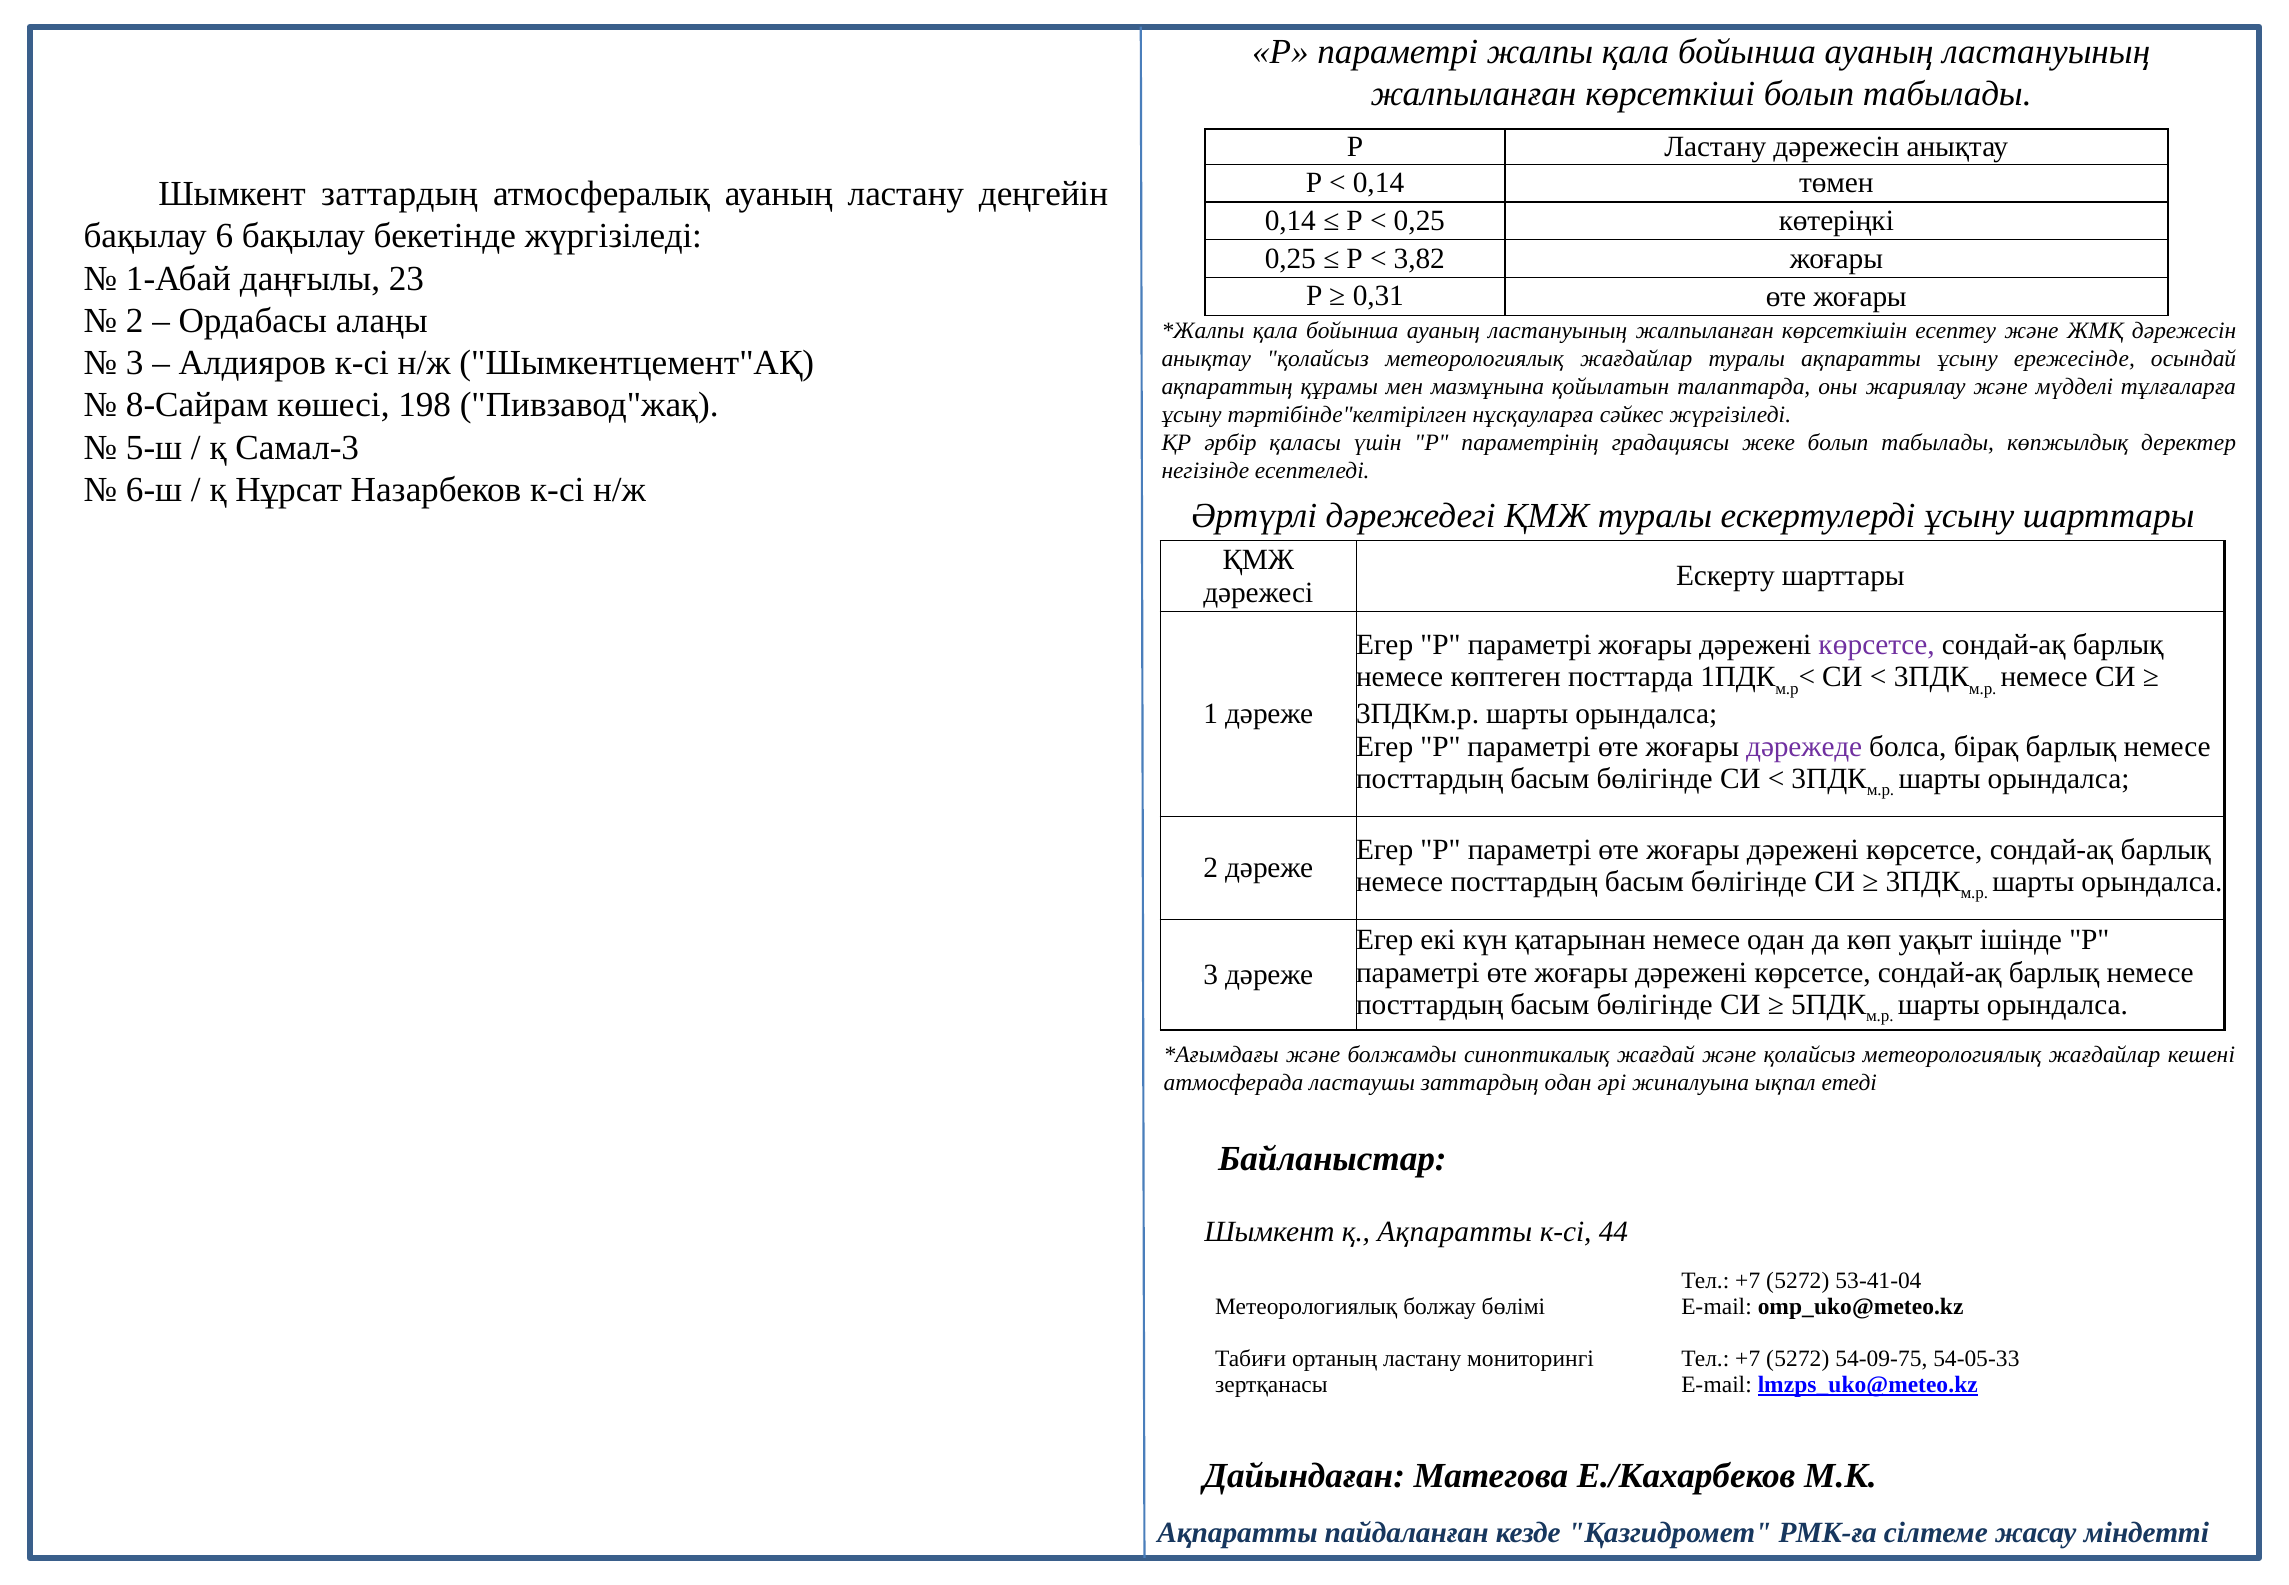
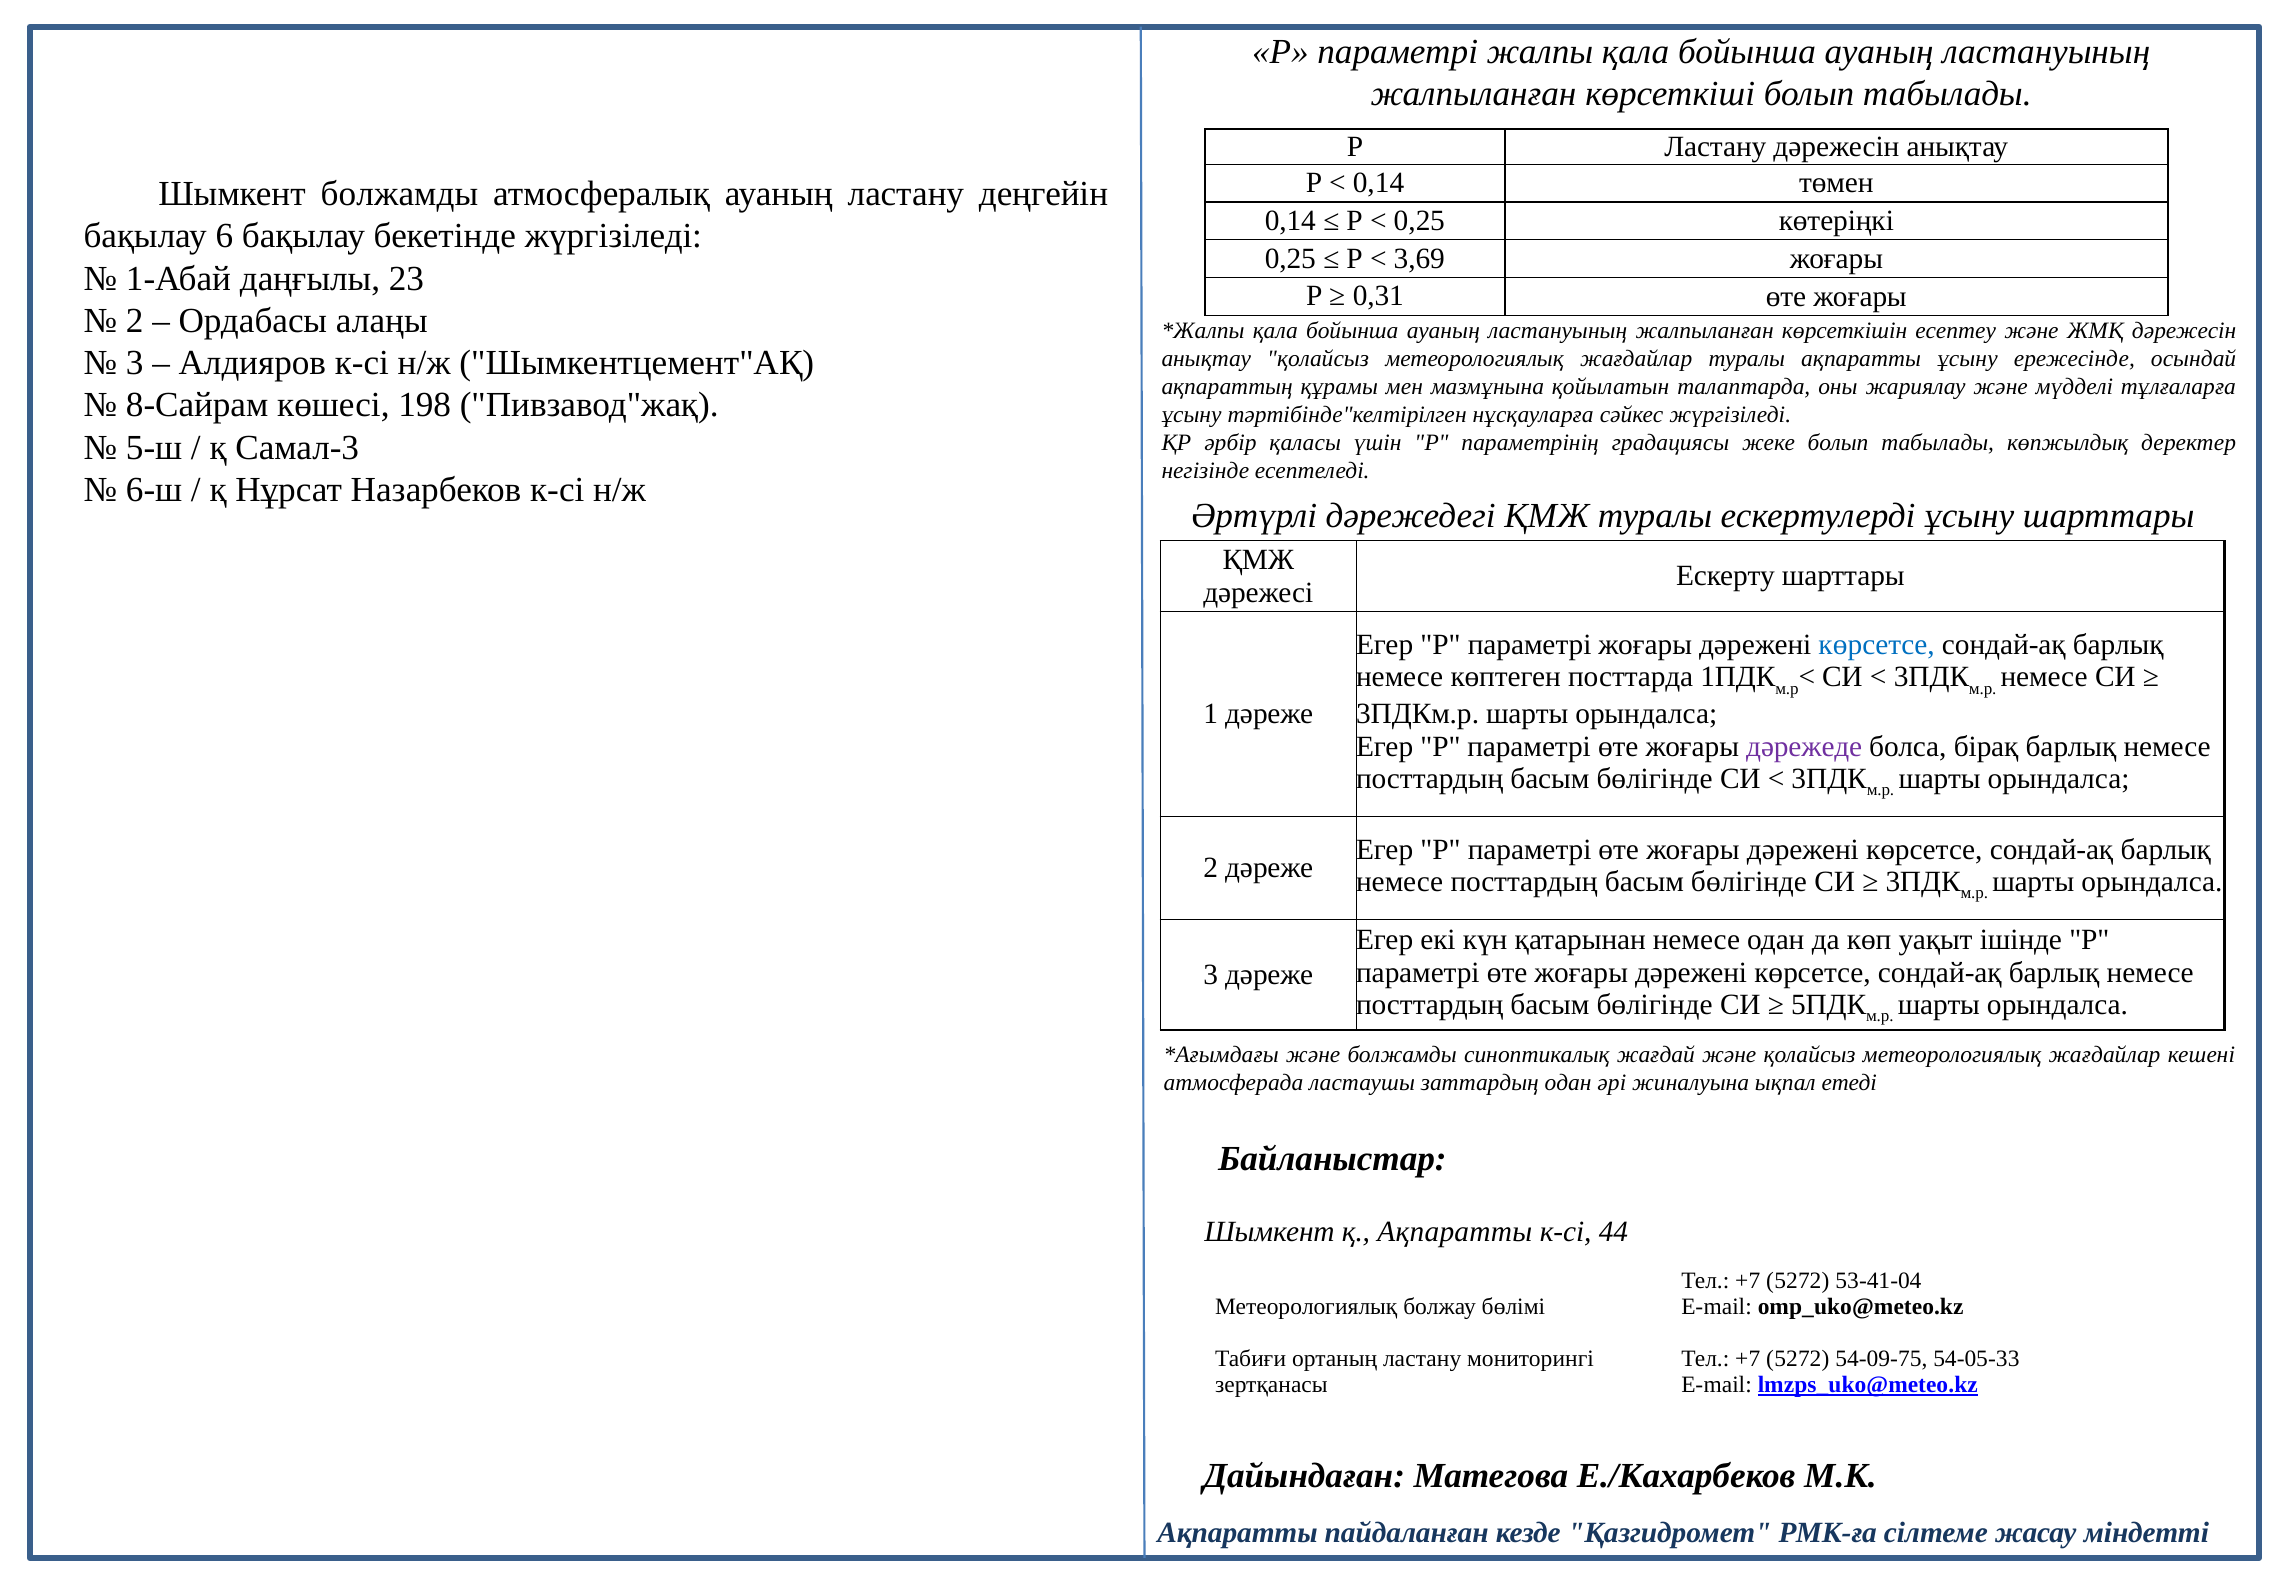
Шымкент заттардың: заттардың -> болжамды (399, 194)
3,82: 3,82 -> 3,69 (1419, 258)
көрсетсе colour: purple -> blue (1877, 645)
